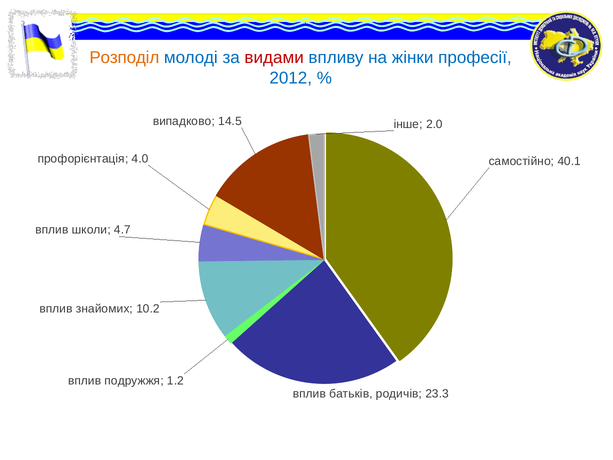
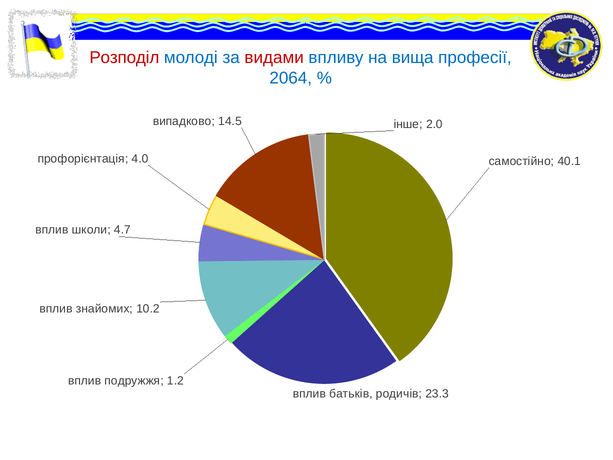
Розподіл colour: orange -> red (124, 58)
жінки: жінки -> вища (413, 58)
2012: 2012 -> 2064 (291, 78)
